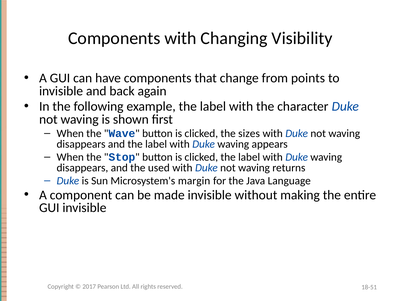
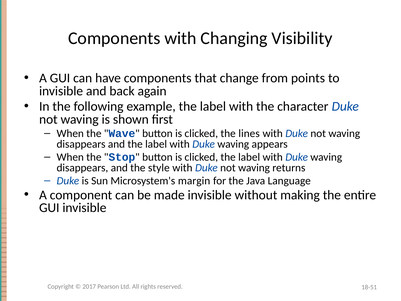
sizes: sizes -> lines (249, 133)
used: used -> style (159, 168)
